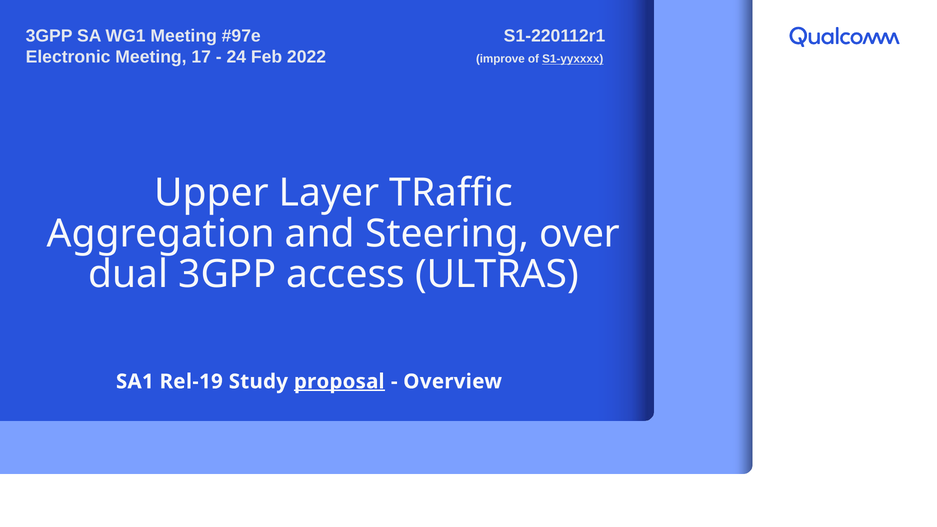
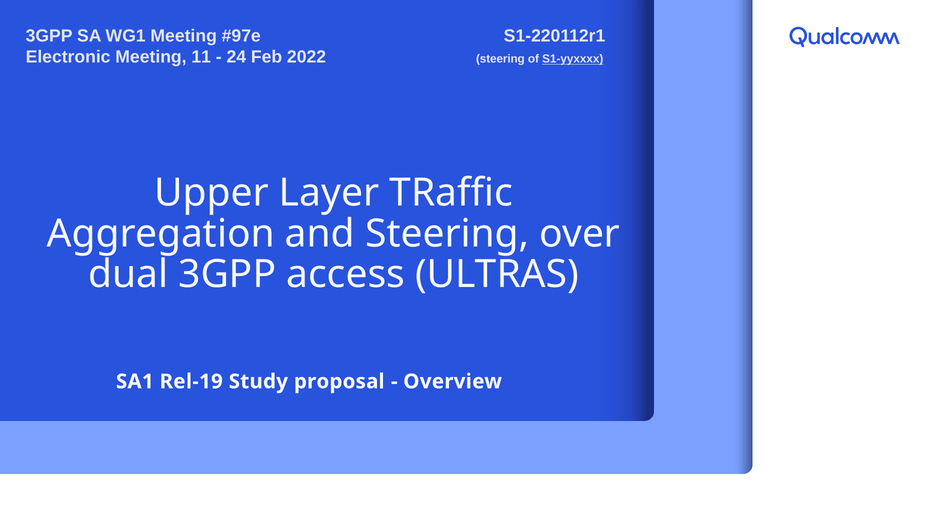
17: 17 -> 11 (201, 57)
improve: improve -> steering (500, 59)
proposal underline: present -> none (339, 382)
